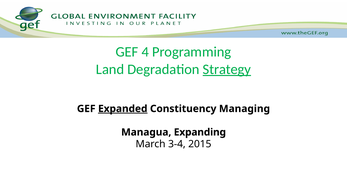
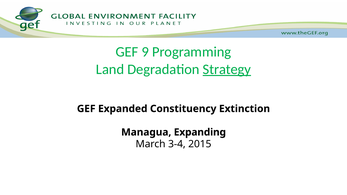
4: 4 -> 9 (145, 52)
Expanded underline: present -> none (123, 109)
Managing: Managing -> Extinction (245, 109)
